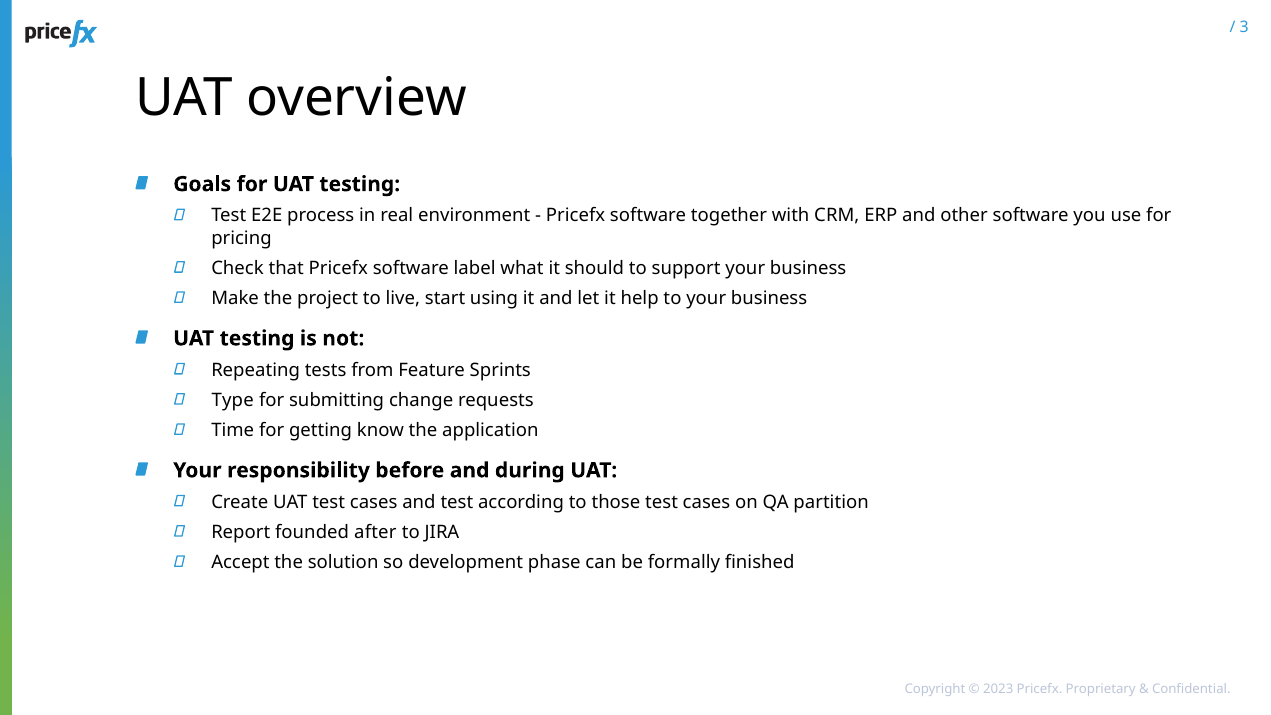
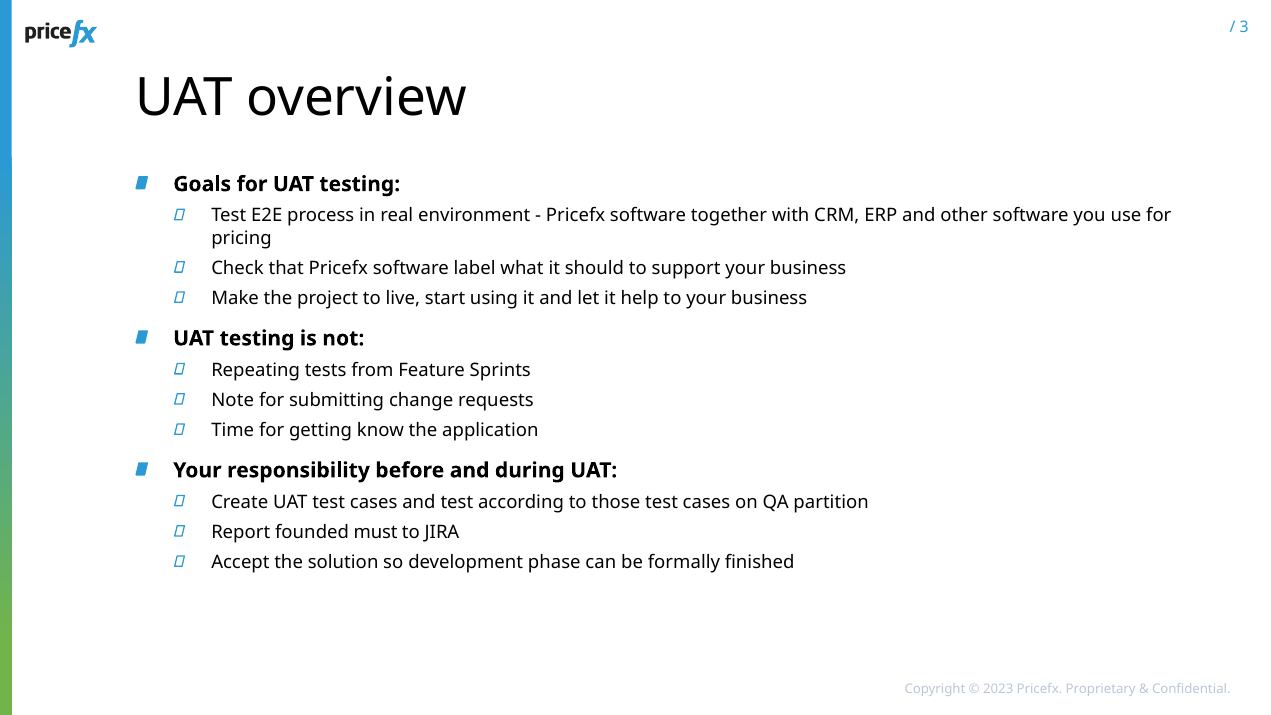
Type: Type -> Note (233, 400)
after: after -> must (376, 532)
